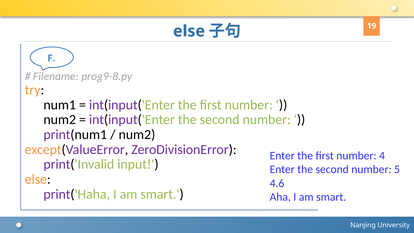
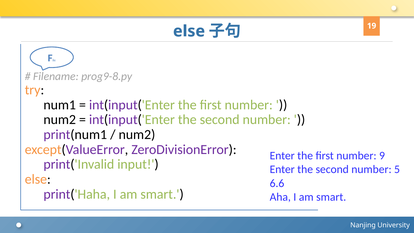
4: 4 -> 9 (382, 156)
4.6: 4.6 -> 6.6 (277, 183)
